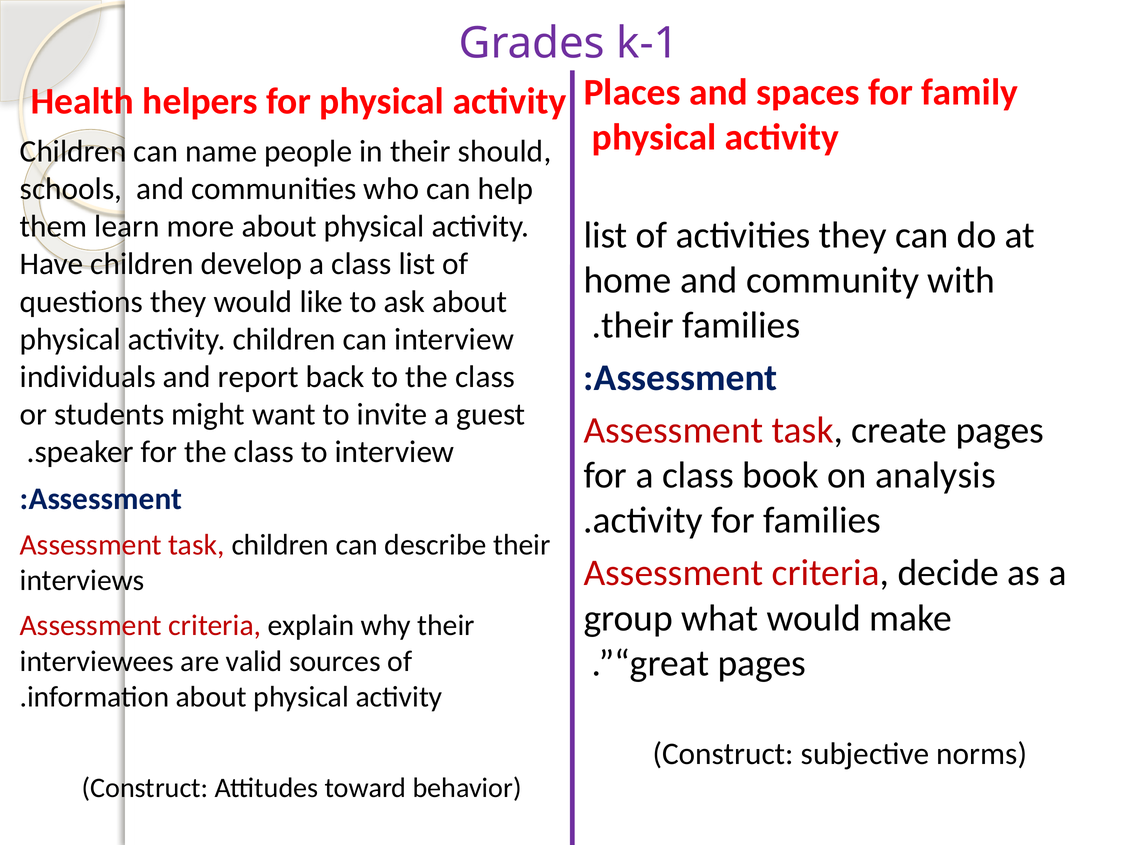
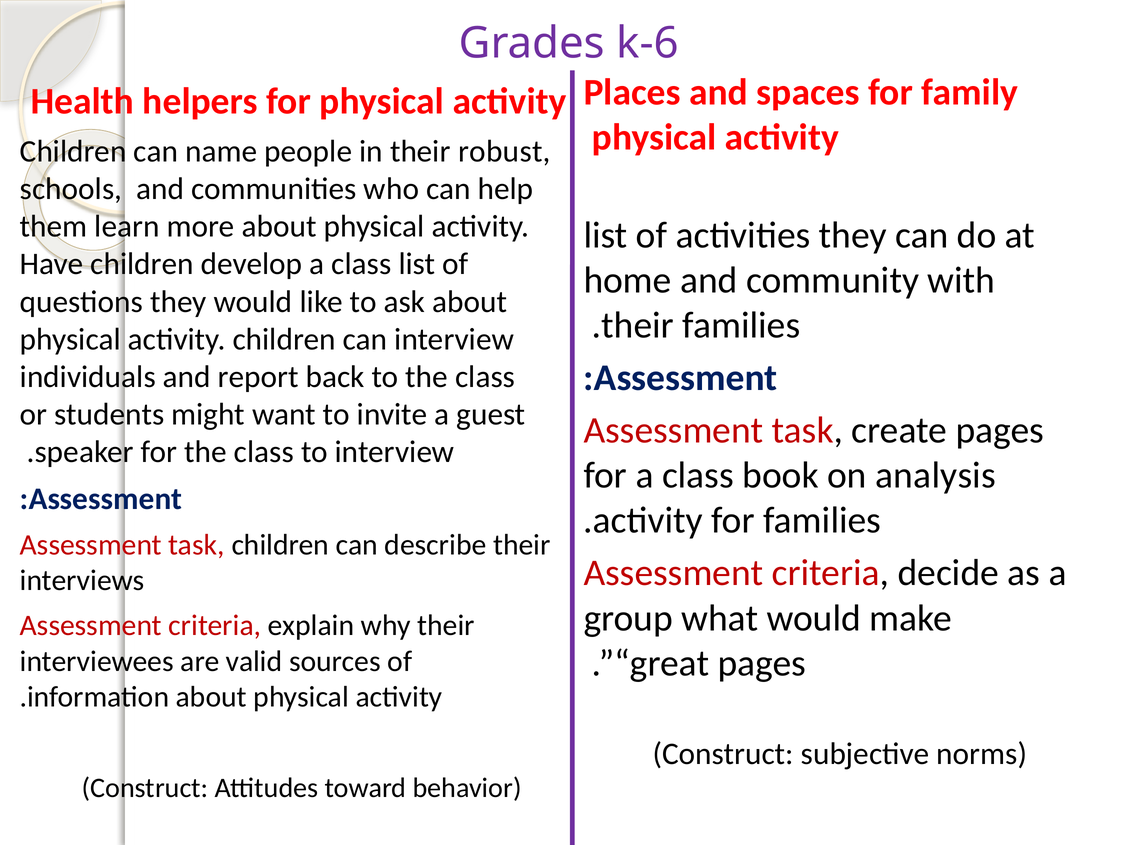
k-1: k-1 -> k-6 (648, 43)
should: should -> robust (504, 151)
